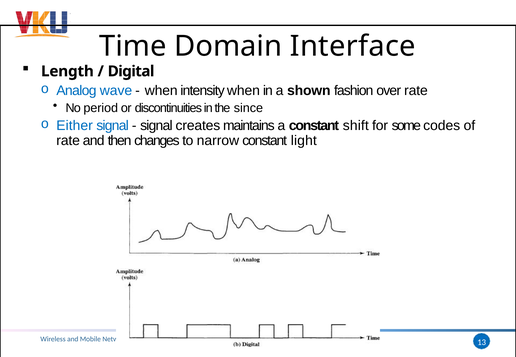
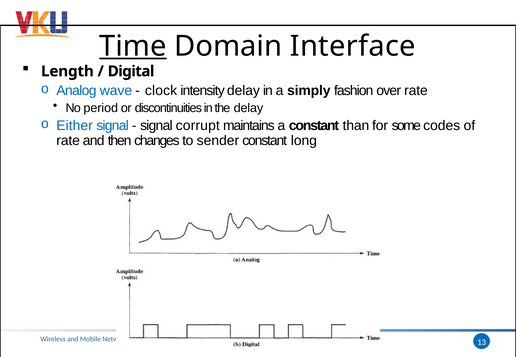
Time underline: none -> present (133, 46)
when: when -> clock (161, 91)
intensity when: when -> delay (243, 91)
shown: shown -> simply (309, 91)
the since: since -> delay (248, 108)
creates: creates -> corrupt (198, 126)
shift: shift -> than (356, 126)
narrow: narrow -> sender (218, 141)
light: light -> long (304, 141)
